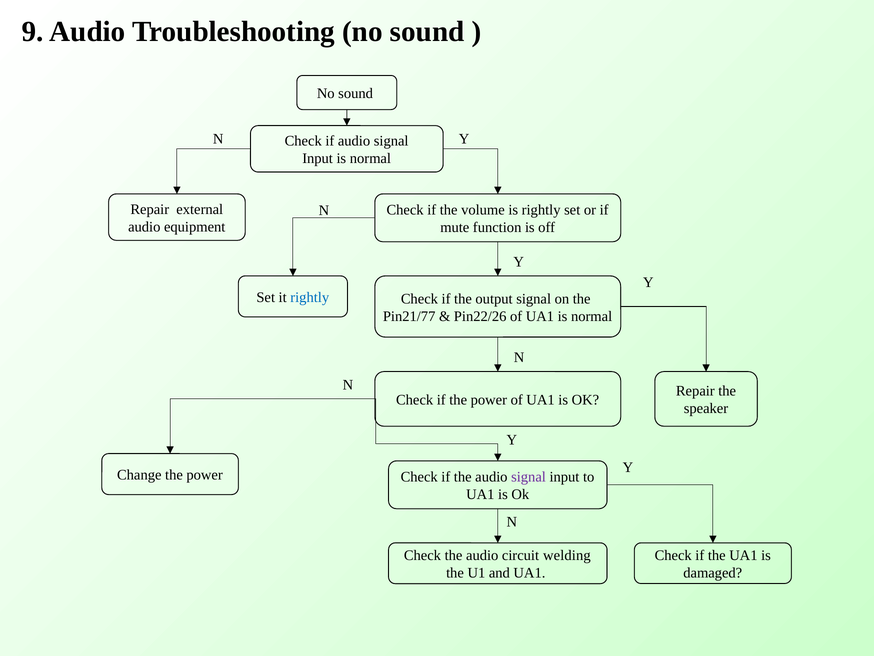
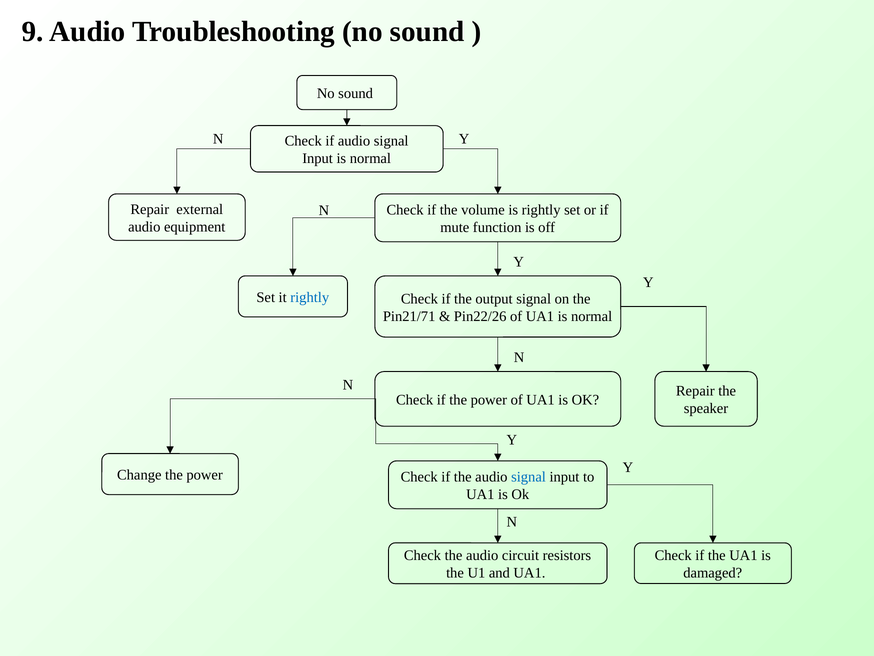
Pin21/77: Pin21/77 -> Pin21/71 (409, 316)
signal colour: purple -> blue (528, 477)
welding: welding -> resistors (567, 555)
